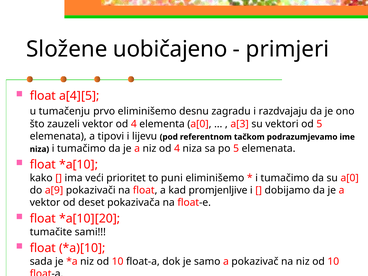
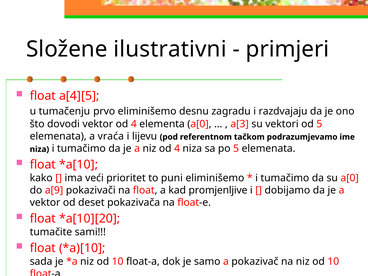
uobičajeno: uobičajeno -> ilustrativni (170, 49)
zauzeli: zauzeli -> dovodi (63, 124)
tipovi: tipovi -> vraća (111, 136)
